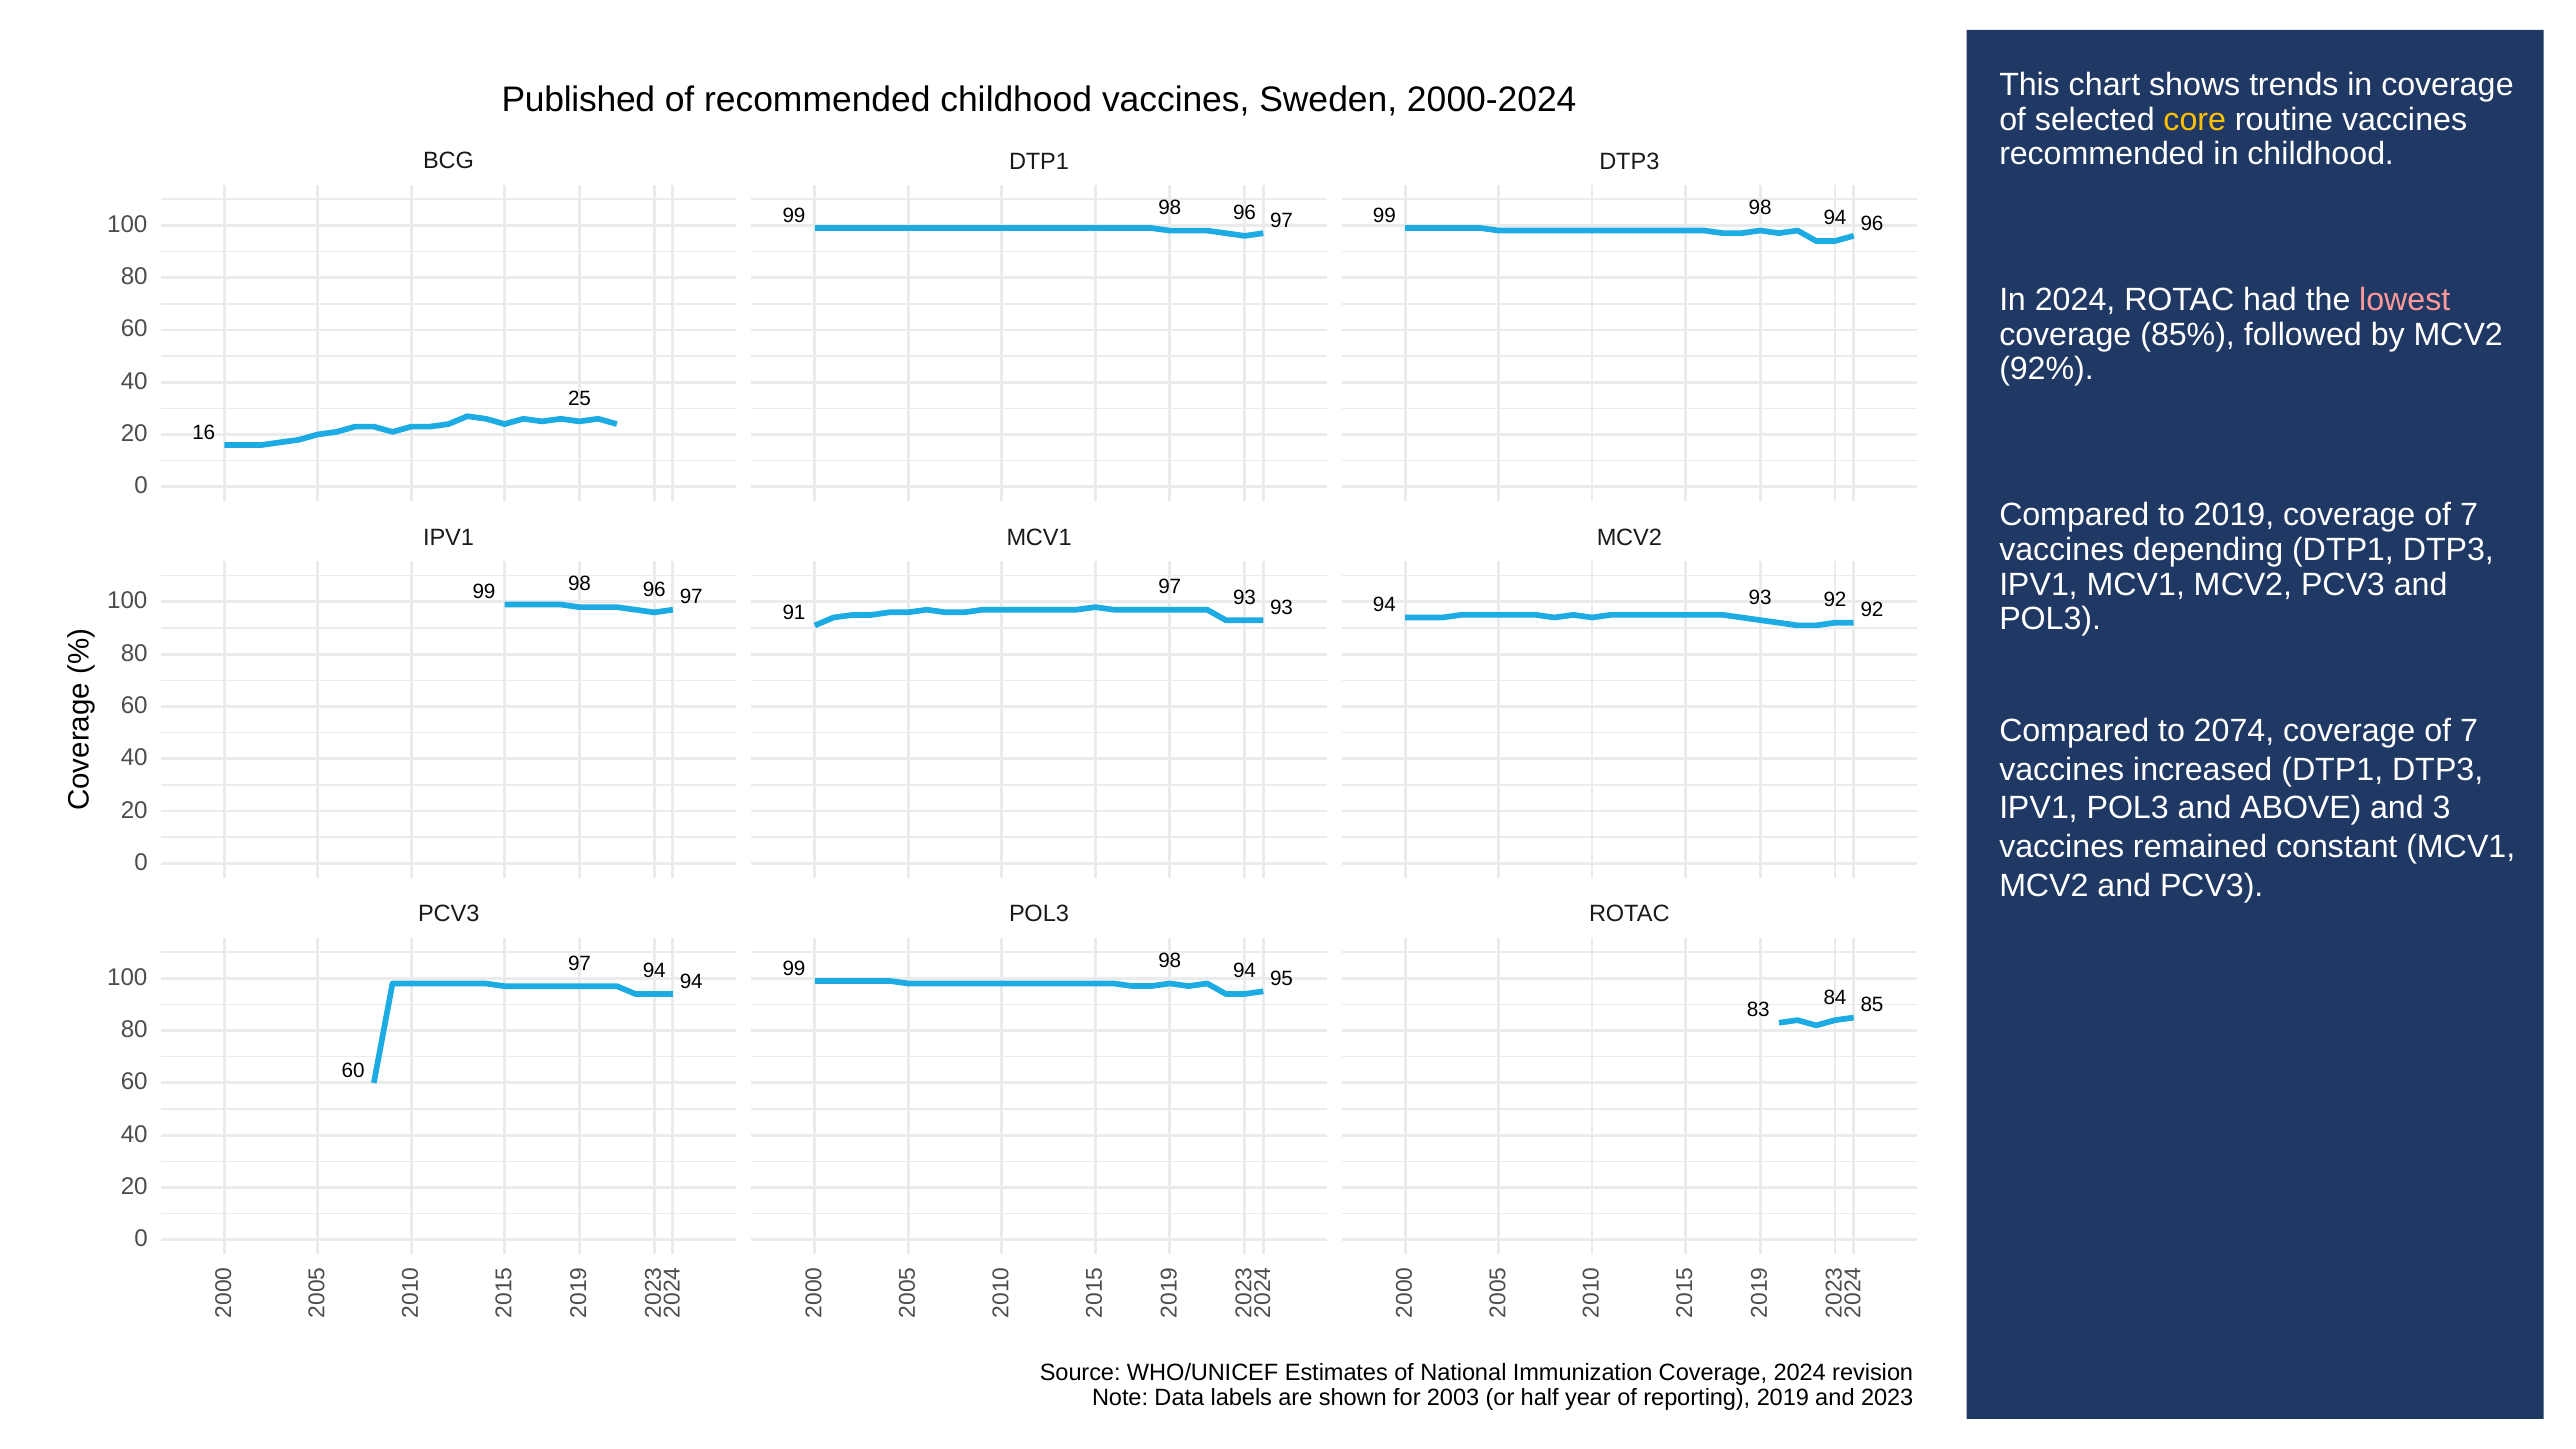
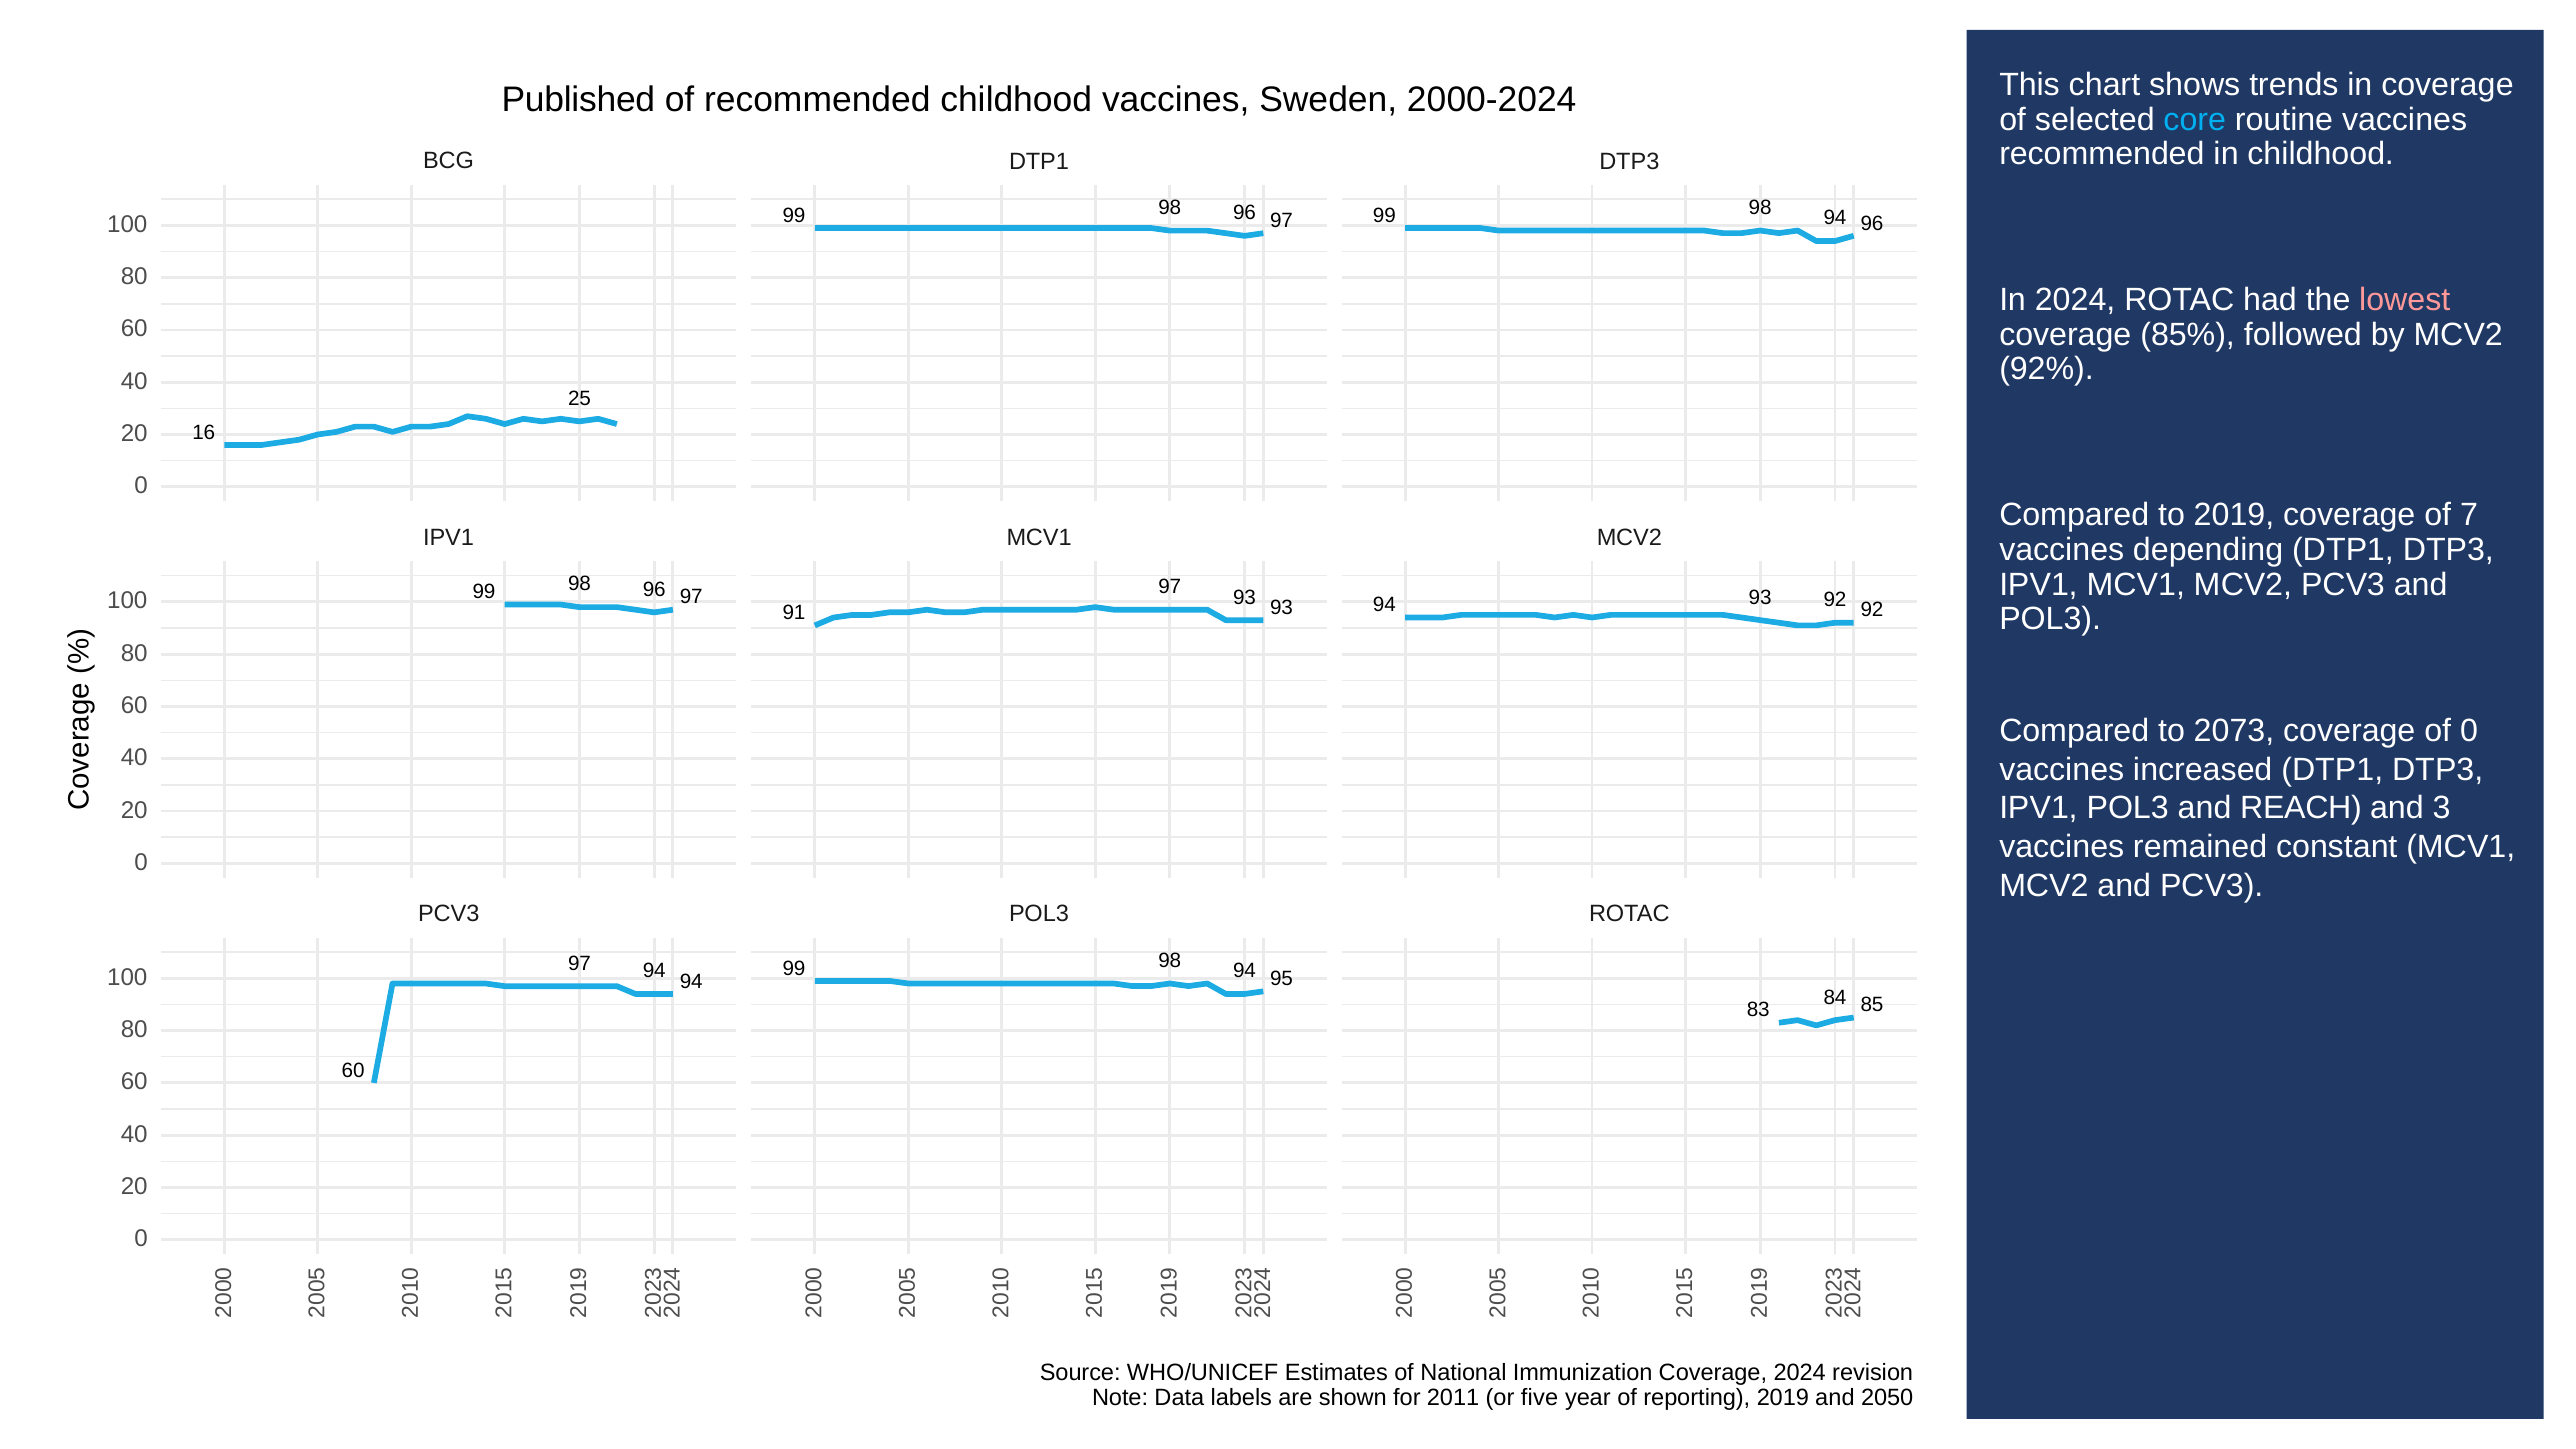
core colour: yellow -> light blue (2195, 119)
2074: 2074 -> 2073 (2234, 731)
7: 7 -> 0 (2469, 731)
ABOVE: ABOVE -> REACH (2301, 808)
2003: 2003 -> 2011 (1453, 1398)
half: half -> five (1540, 1398)
2023: 2023 -> 2050 (1887, 1398)
